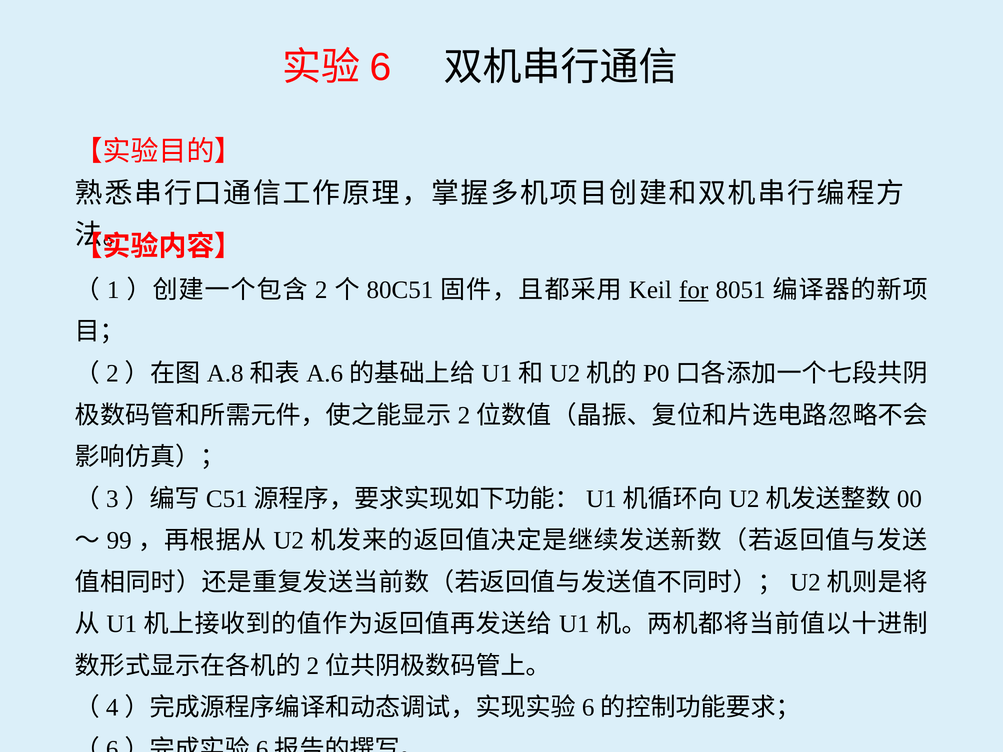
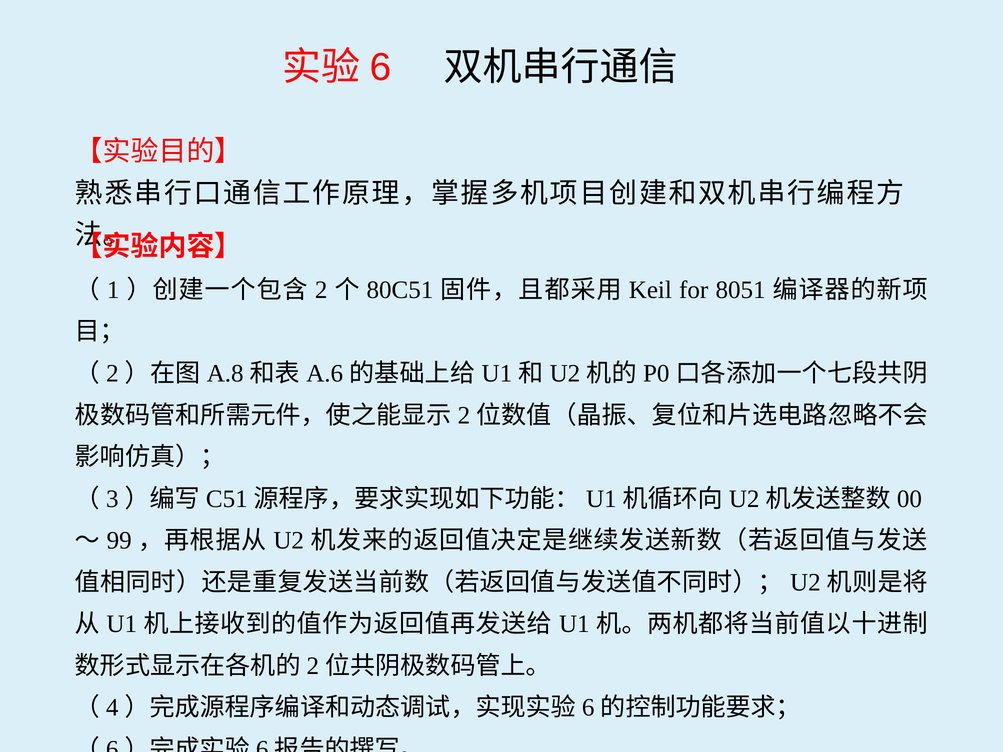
for underline: present -> none (694, 290)
